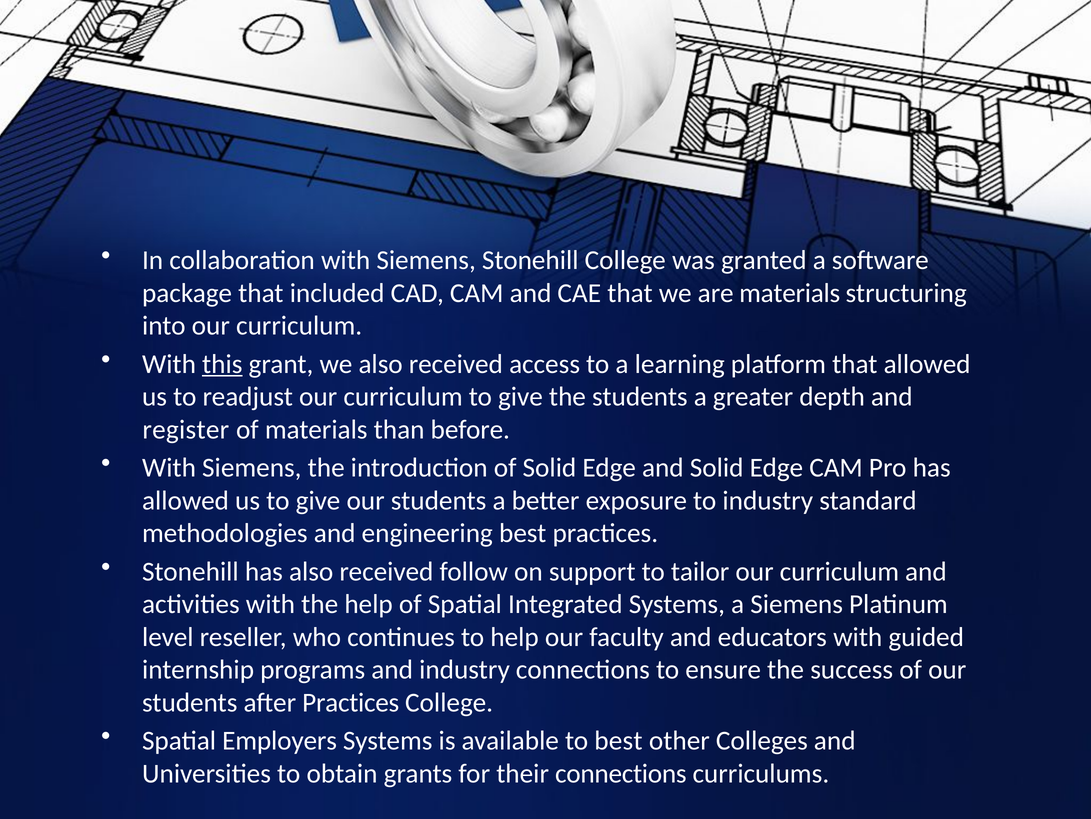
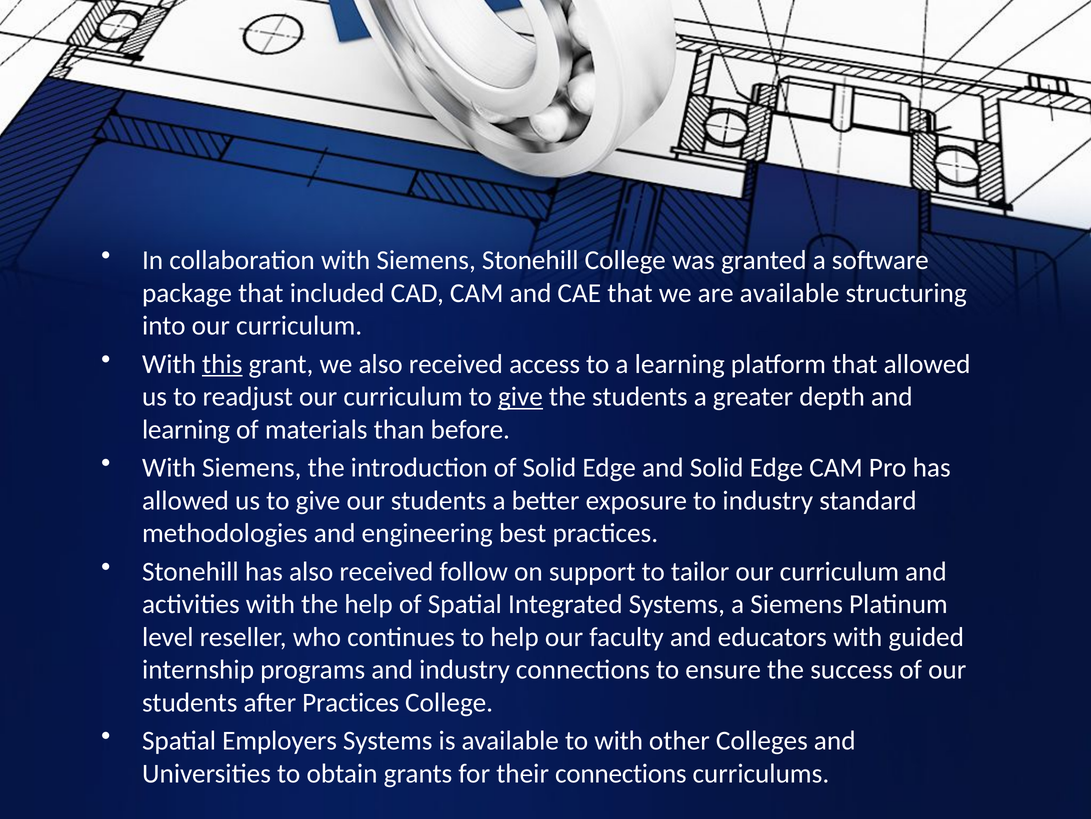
are materials: materials -> available (789, 293)
give underline: none -> present (520, 396)
register: register -> learning (186, 429)
to best: best -> with (619, 740)
